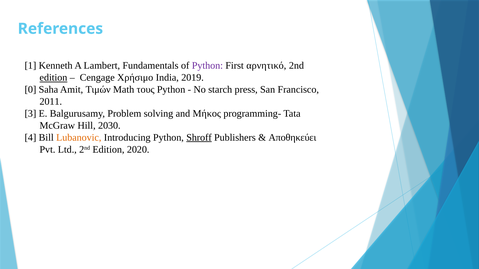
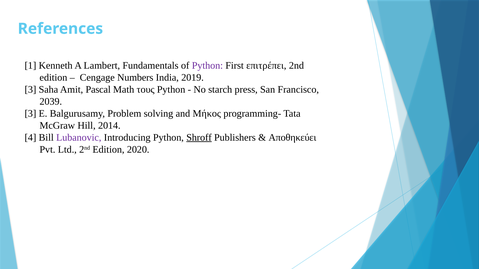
αρνητικό: αρνητικό -> επιτρέπει (266, 66)
edition underline: present -> none (53, 78)
Χρήσιμο: Χρήσιμο -> Numbers (135, 78)
0: 0 -> 3 (30, 90)
Τιμών: Τιμών -> Pascal (98, 90)
2011: 2011 -> 2039 (51, 102)
2030: 2030 -> 2014 (109, 126)
Lubanovic colour: orange -> purple (79, 138)
